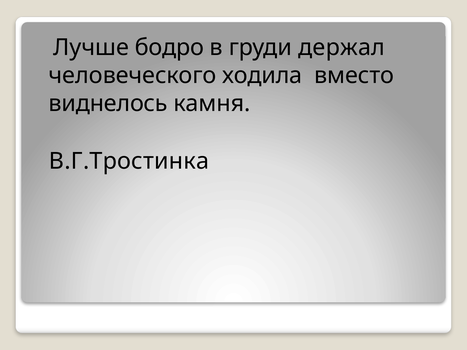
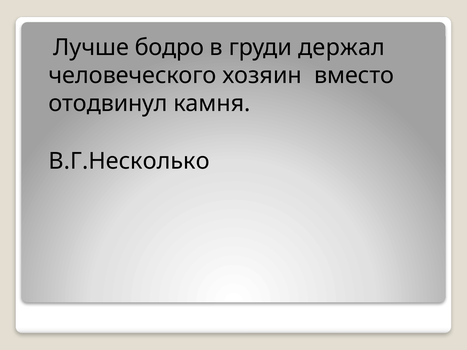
ходила: ходила -> хозяин (262, 75)
виднелось: виднелось -> отодвинул (108, 103)
В.Г.Тростинка: В.Г.Тростинка -> В.Г.Несколько (129, 161)
